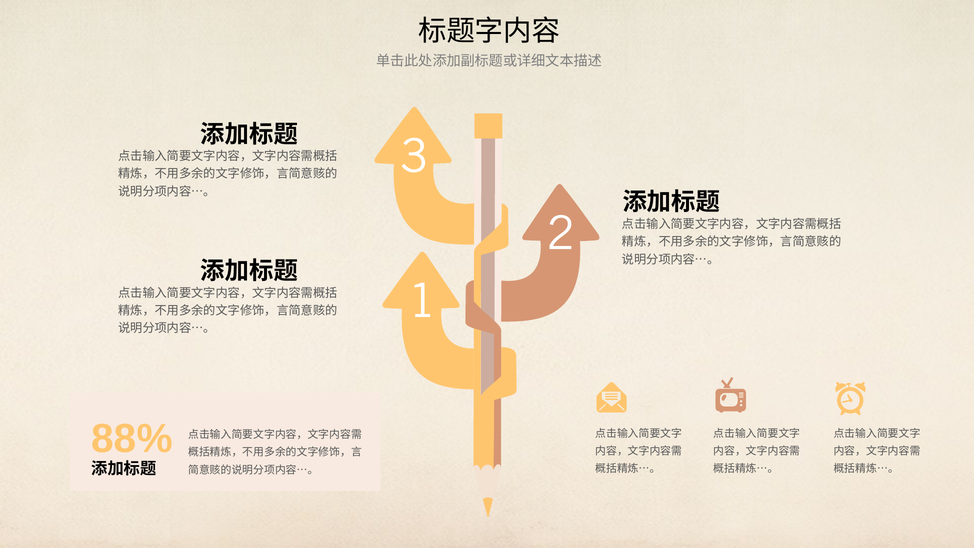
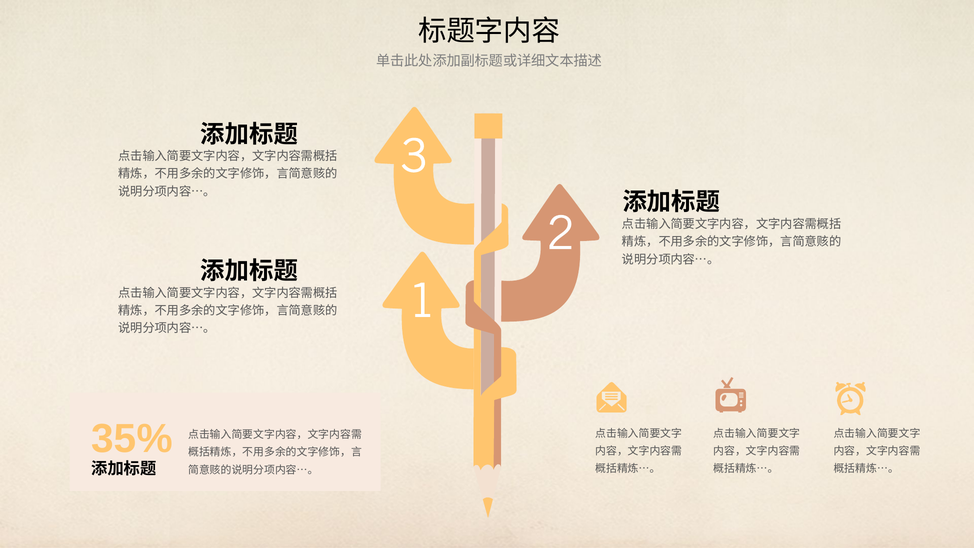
88%: 88% -> 35% (132, 439)
